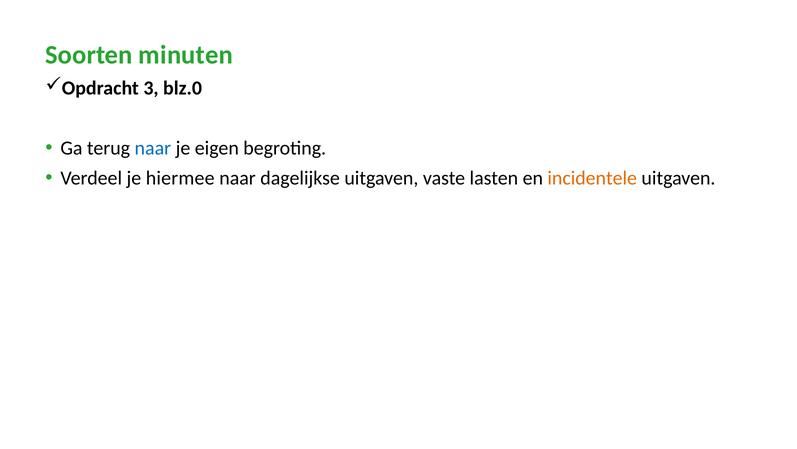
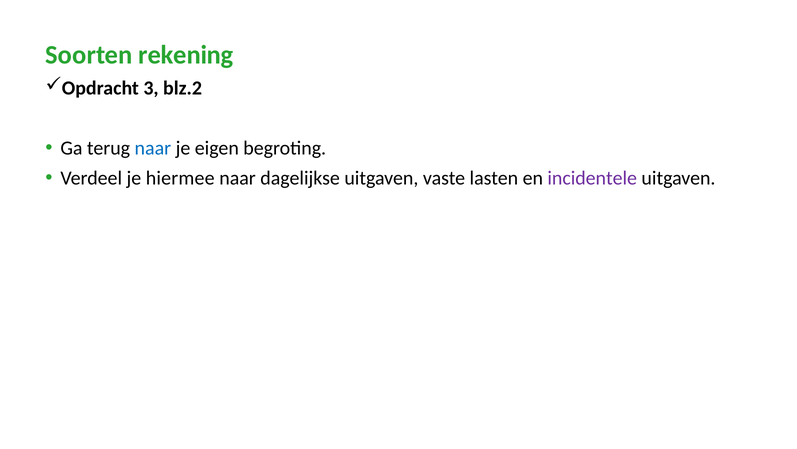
minuten: minuten -> rekening (186, 55)
blz.0: blz.0 -> blz.2 (183, 88)
incidentele colour: orange -> purple (592, 178)
